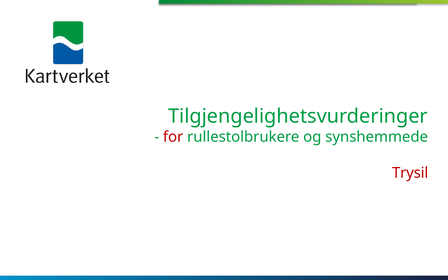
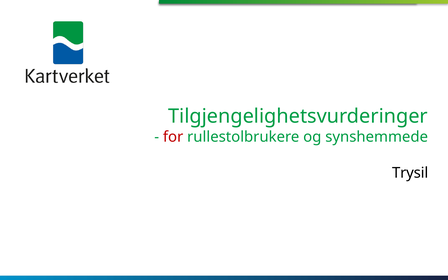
Trysil colour: red -> black (410, 173)
